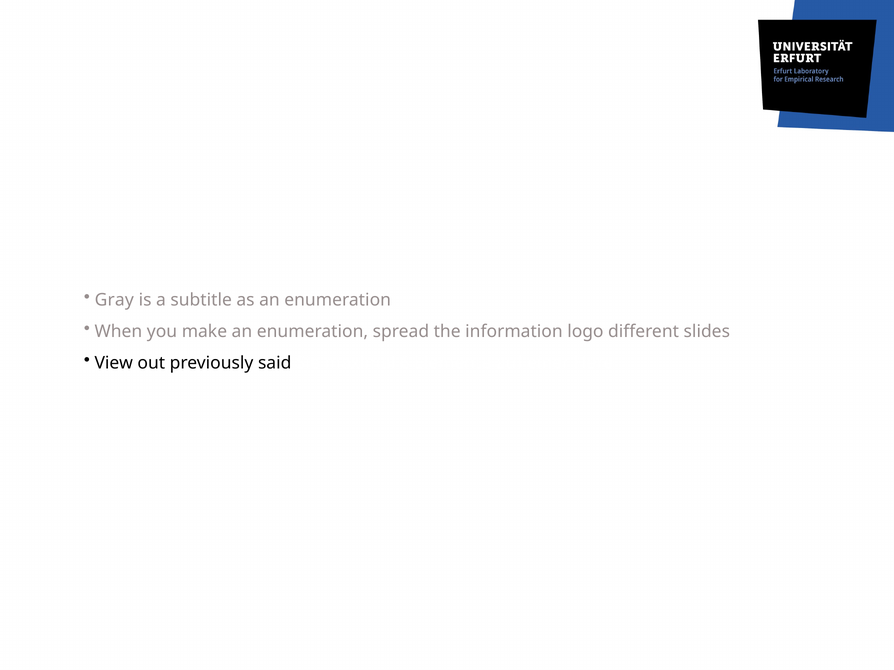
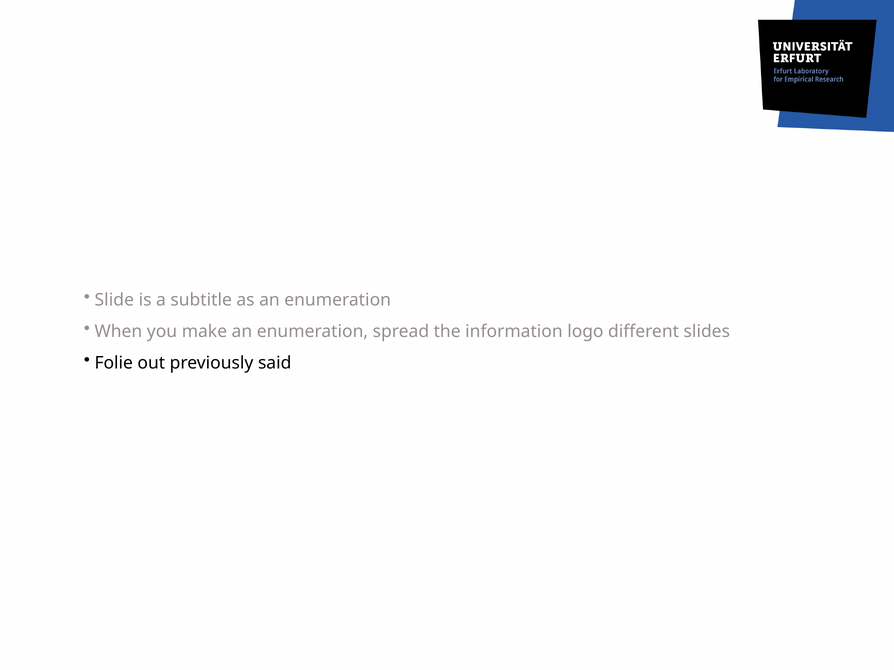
Gray: Gray -> Slide (114, 300)
View: View -> Folie (114, 363)
